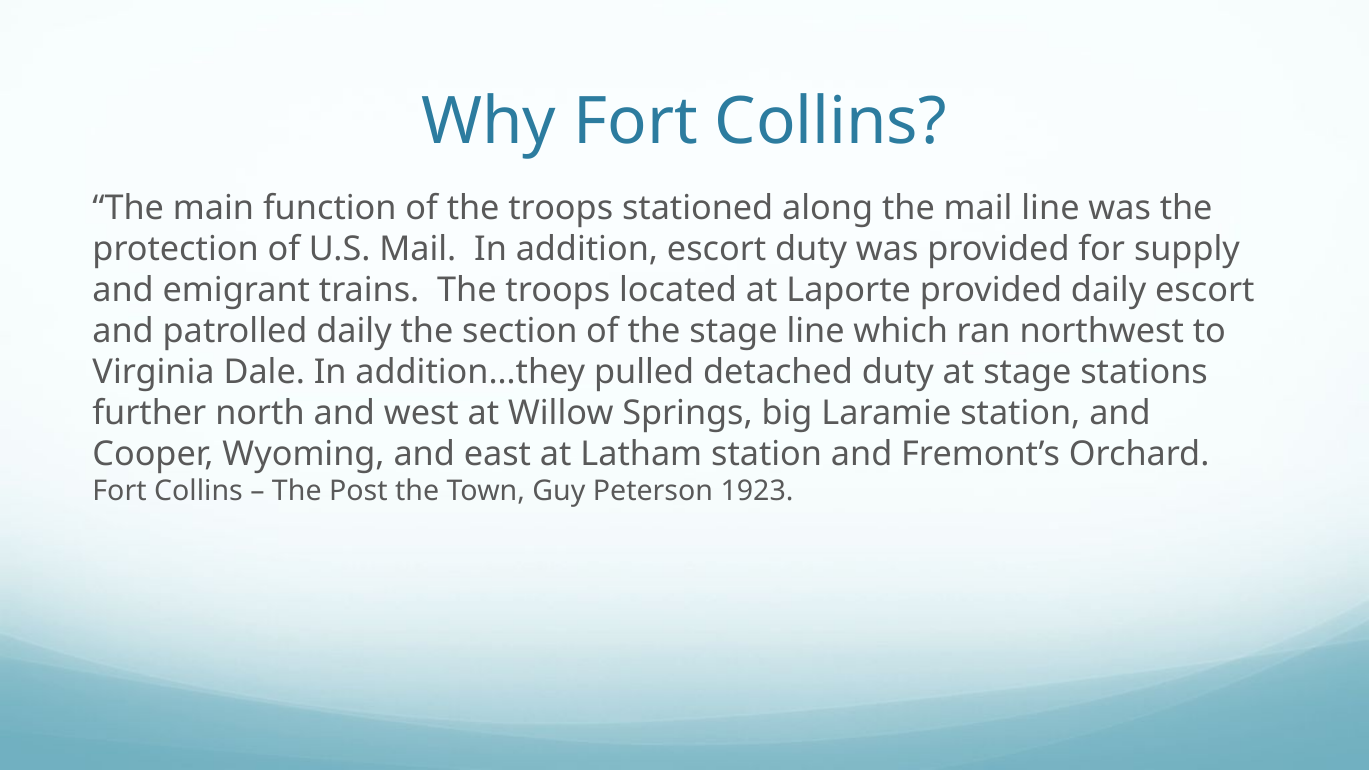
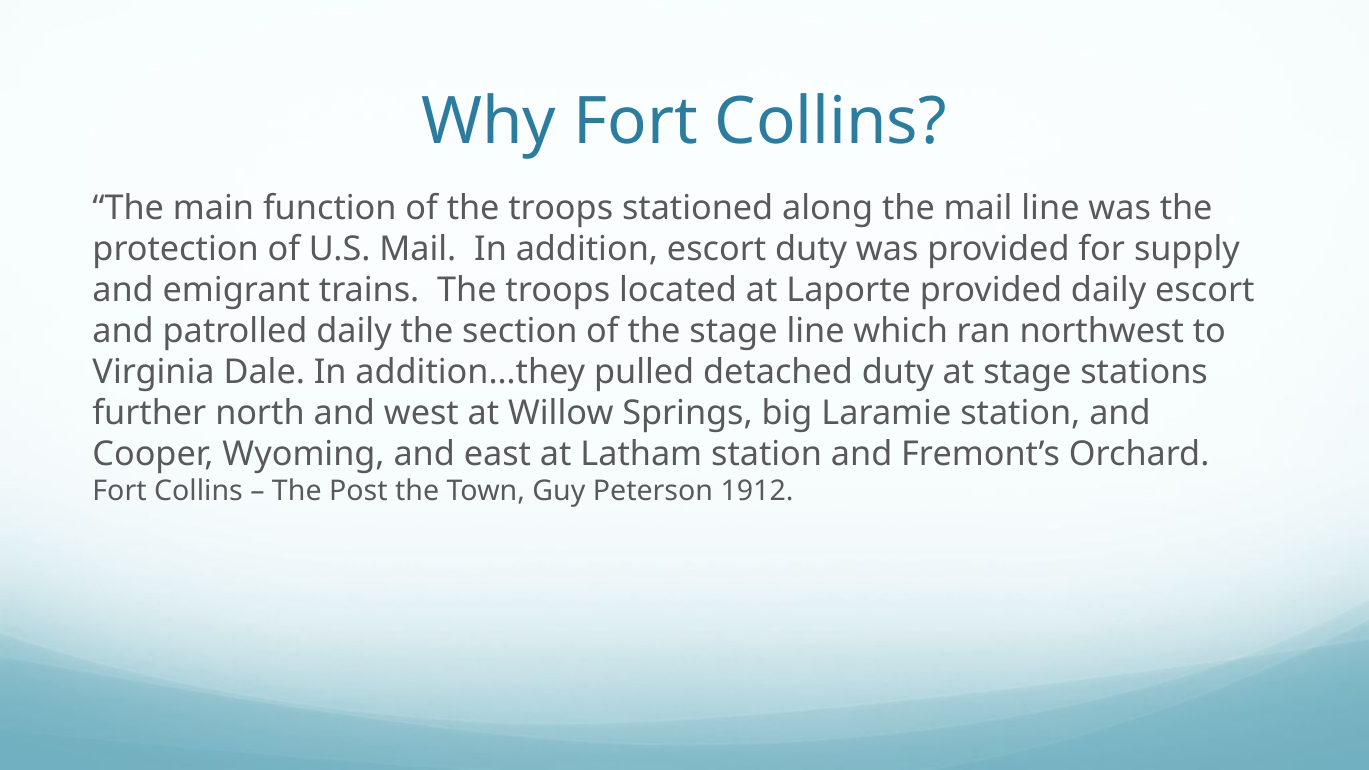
1923: 1923 -> 1912 (757, 491)
